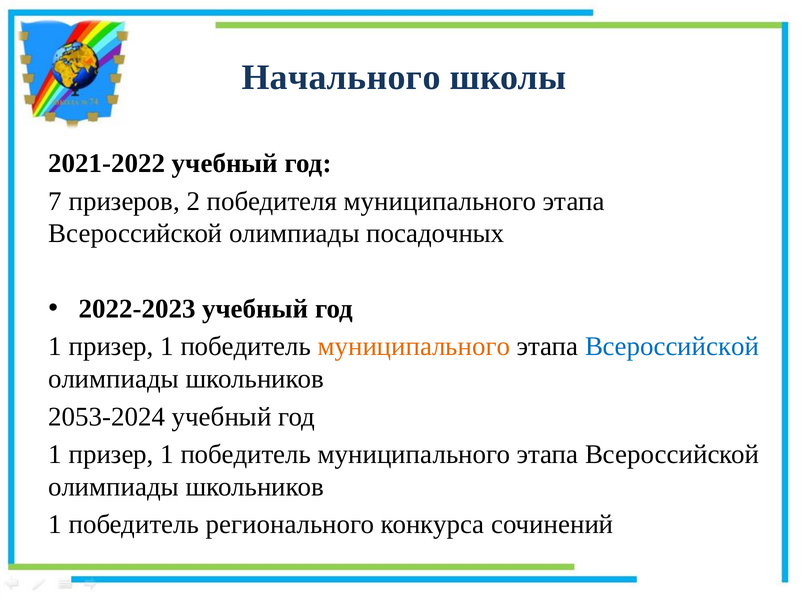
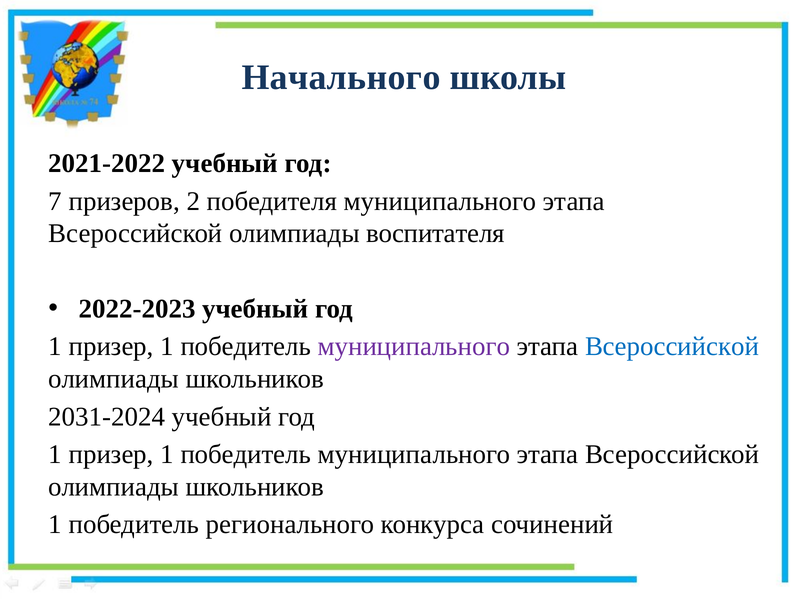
посадочных: посадочных -> воспитателя (436, 234)
муниципального colour: orange -> purple (414, 347)
2053-2024: 2053-2024 -> 2031-2024 (107, 417)
